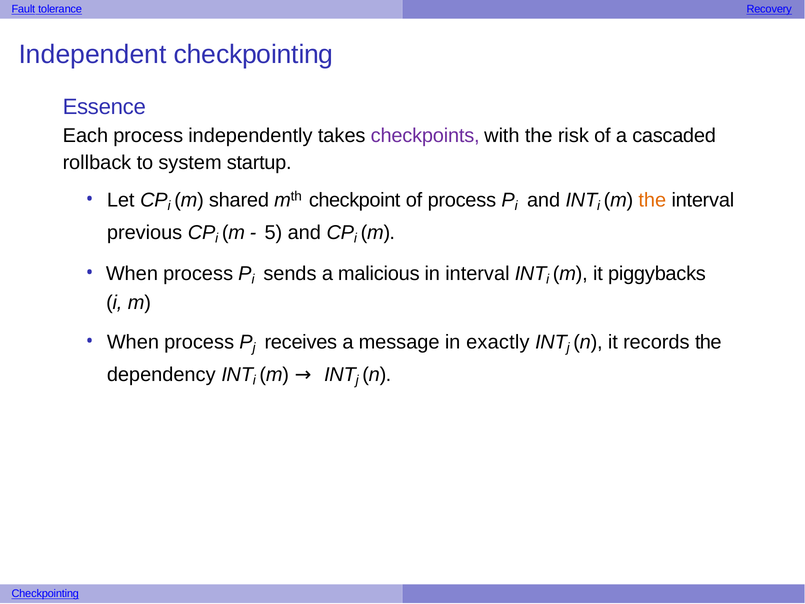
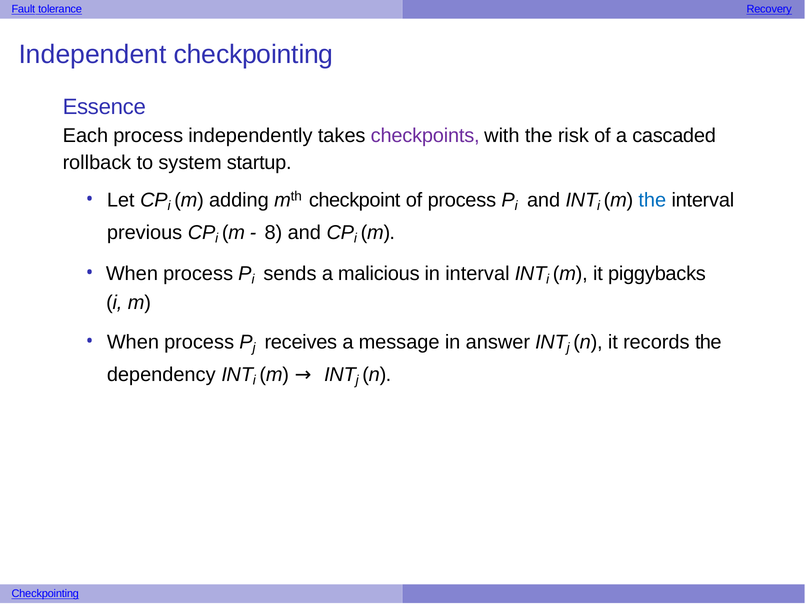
shared: shared -> adding (239, 200)
the colour: orange -> blue (652, 200)
5: 5 -> 8 (273, 233)
exactly: exactly -> answer (498, 342)
